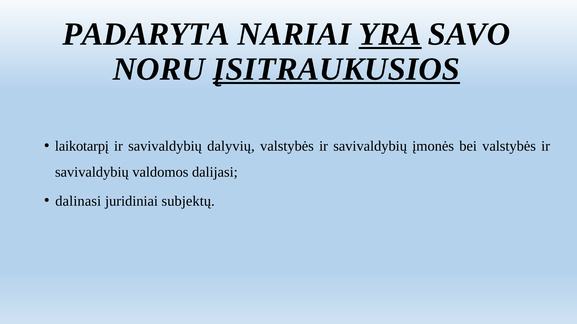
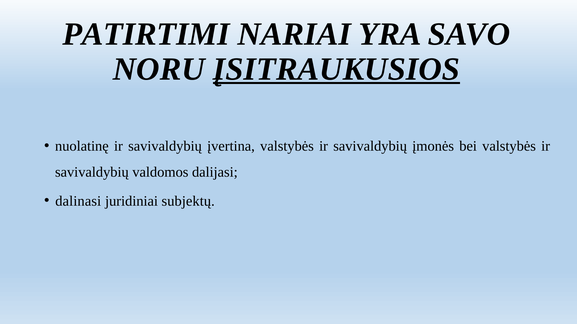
PADARYTA: PADARYTA -> PATIRTIMI (146, 34)
YRA underline: present -> none (390, 34)
laikotarpį: laikotarpį -> nuolatinę (82, 146)
dalyvių: dalyvių -> įvertina (231, 146)
